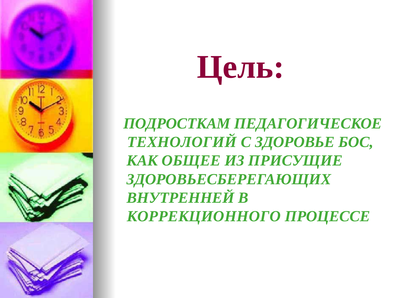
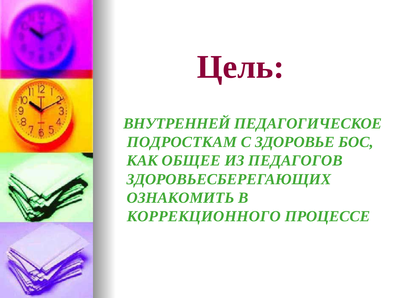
ПОДРОСТКАМ: ПОДРОСТКАМ -> ВНУТРЕННЕЙ (177, 123)
ТЕХНОЛОГИЙ: ТЕХНОЛОГИЙ -> ПОДРОСТКАМ (182, 142)
ПРИСУЩИЕ: ПРИСУЩИЕ -> ПЕДАГОГОВ (295, 161)
ВНУТРЕННЕЙ: ВНУТРЕННЕЙ -> ОЗНАКОМИТЬ (181, 198)
